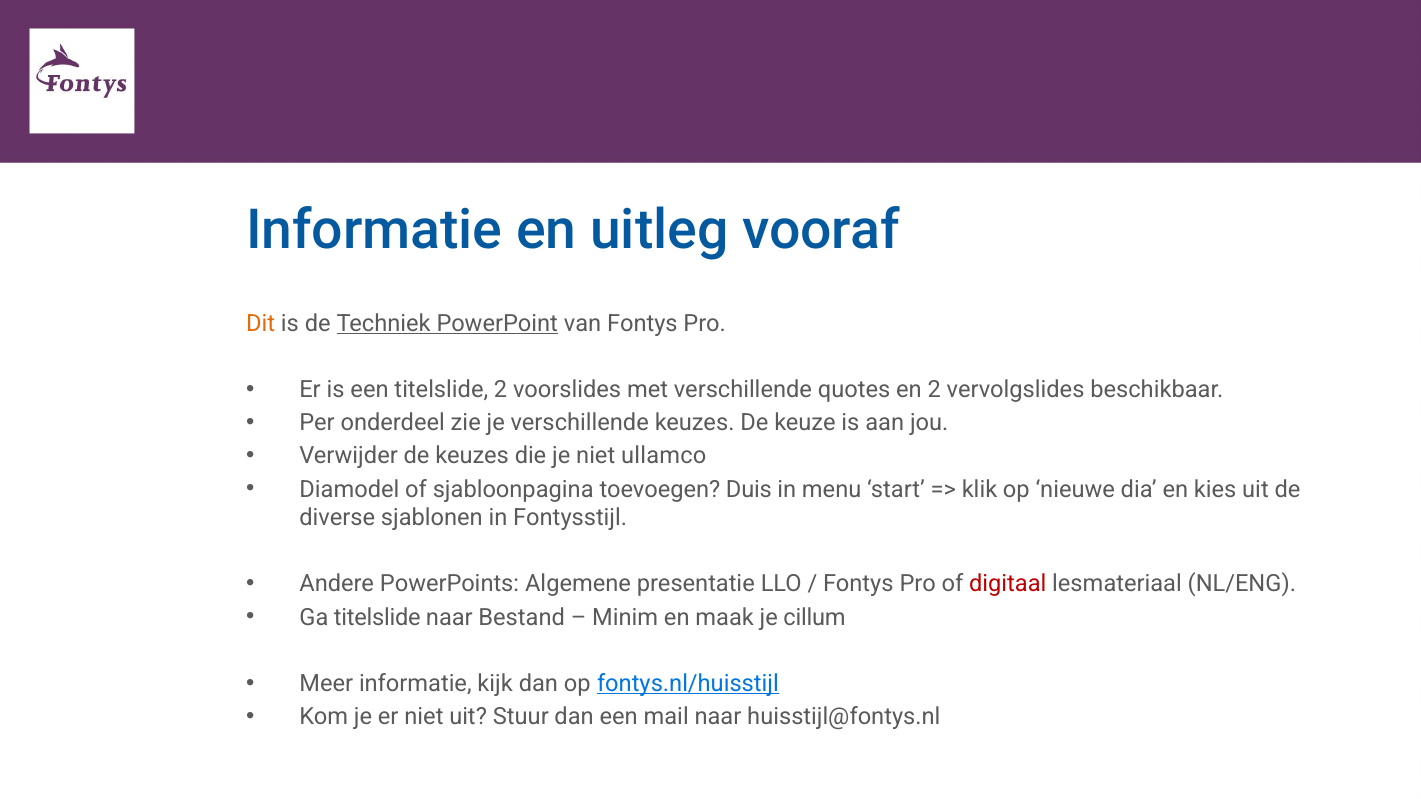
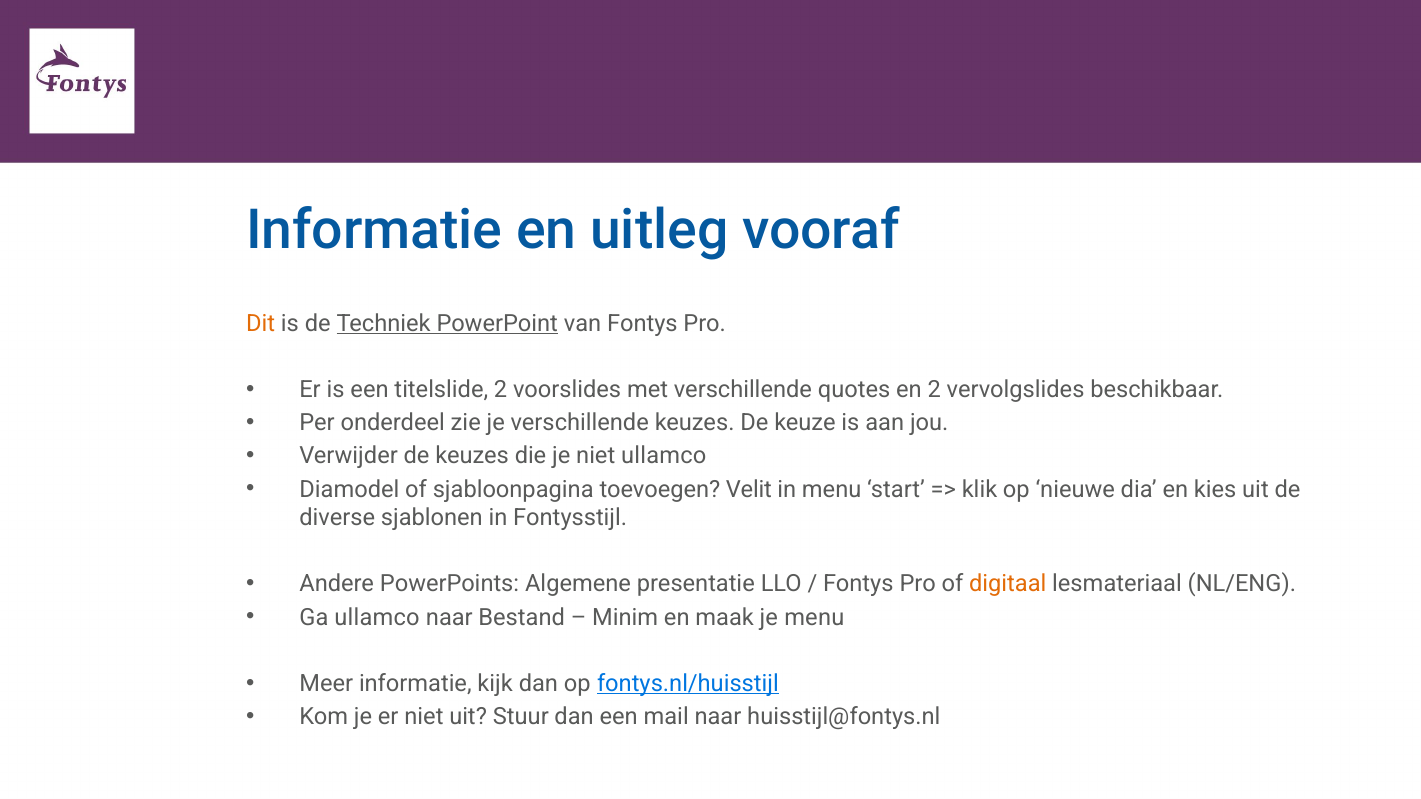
Duis: Duis -> Velit (749, 490)
digitaal colour: red -> orange (1008, 584)
Ga titelslide: titelslide -> ullamco (377, 617)
je cillum: cillum -> menu (814, 617)
